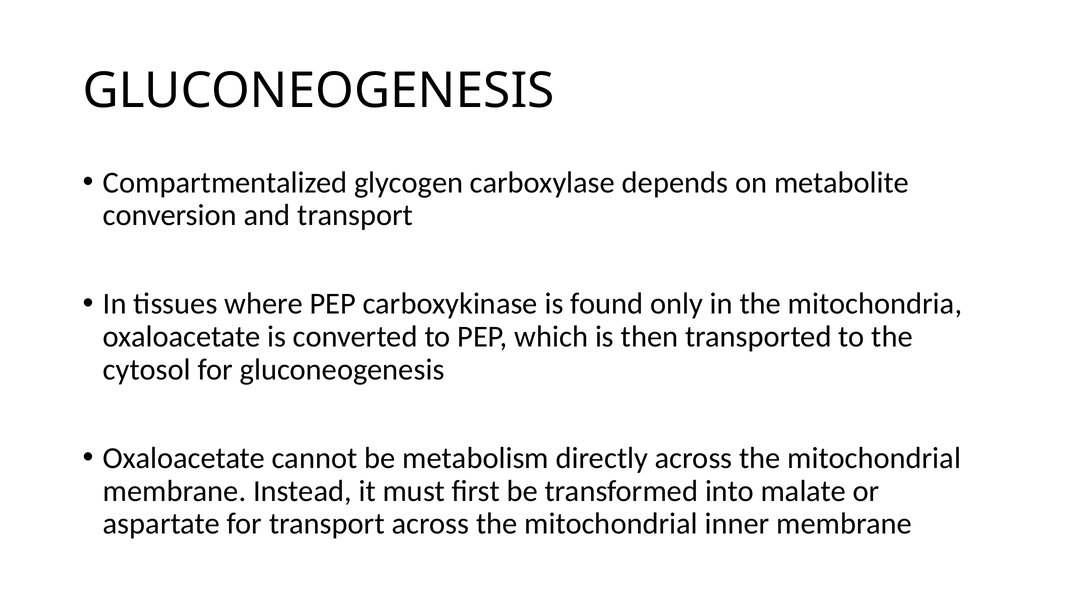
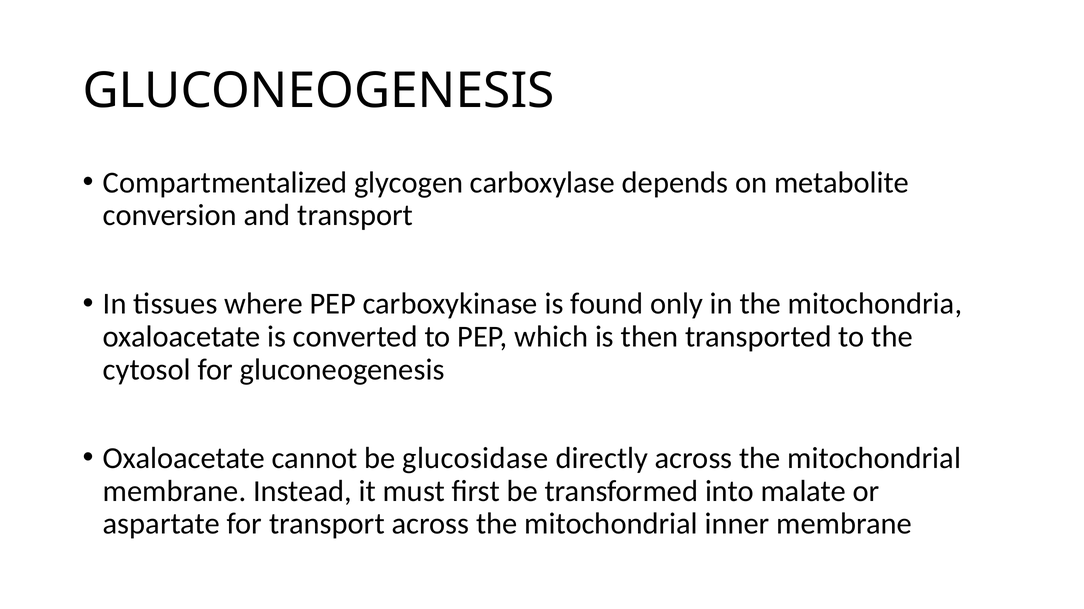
metabolism: metabolism -> glucosidase (475, 459)
